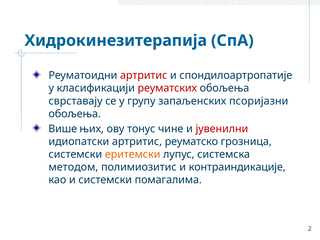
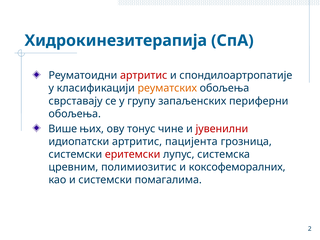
реуматских colour: red -> orange (167, 88)
псоријазни: псоријазни -> периферни (259, 101)
реуматско: реуматско -> пацијента (191, 142)
еритемски colour: orange -> red (133, 154)
методом: методом -> цревним (73, 167)
контраиндикације: контраиндикације -> коксофеморалних (237, 167)
